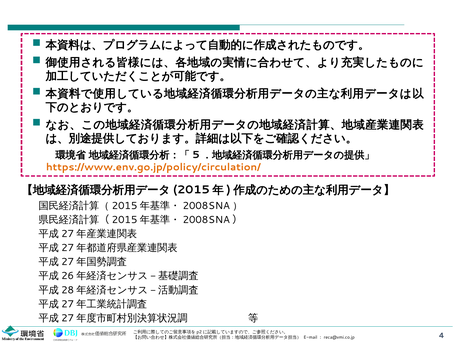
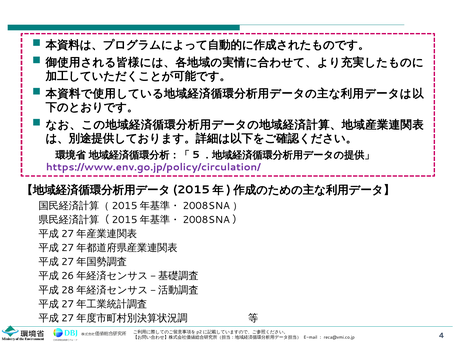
https://www.env.go.jp/policy/circulation/ colour: orange -> purple (153, 167)
